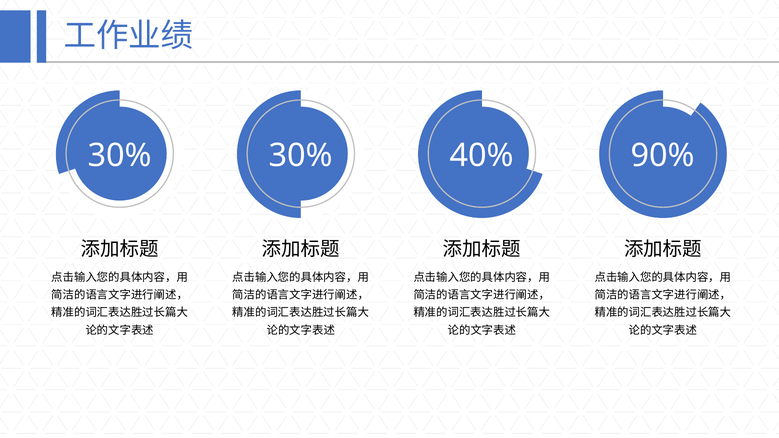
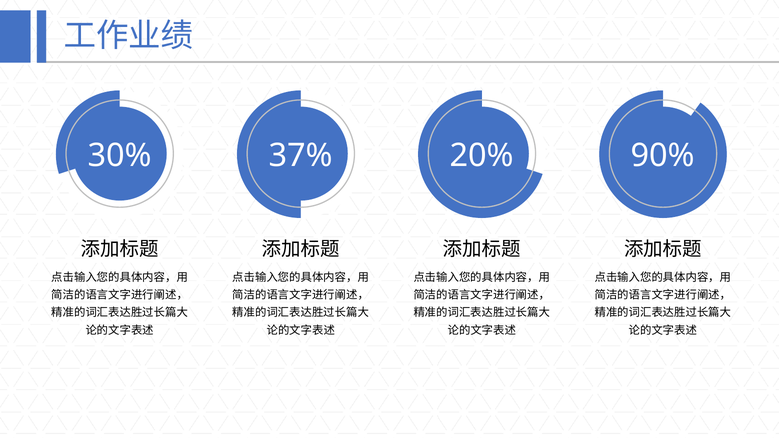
30%: 30% -> 37% (301, 156)
40%: 40% -> 20% (482, 156)
